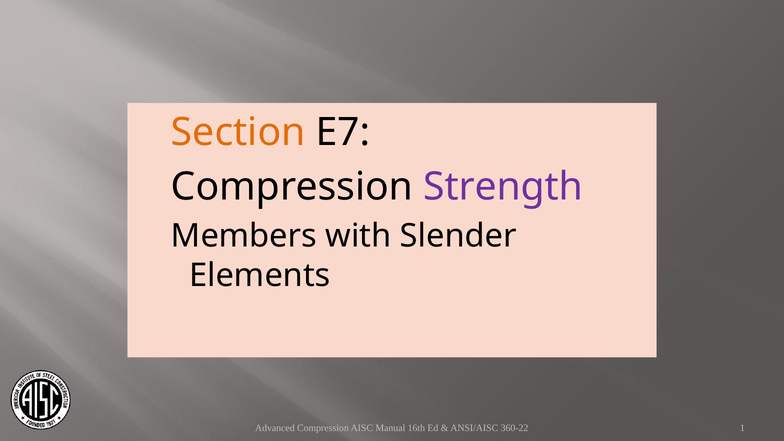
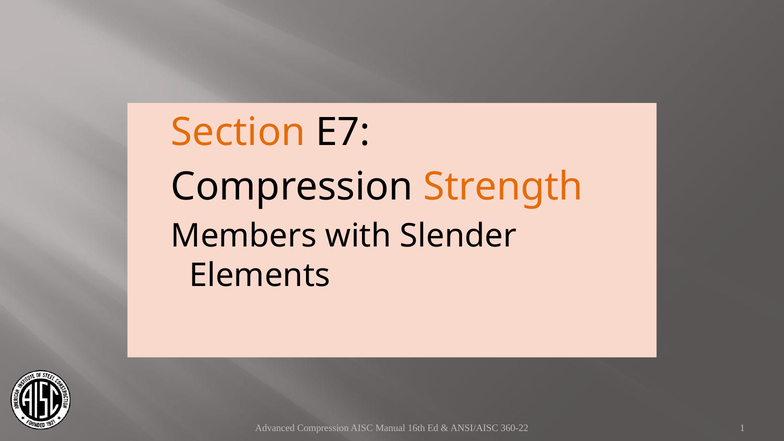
Strength colour: purple -> orange (503, 187)
